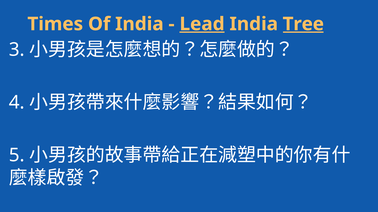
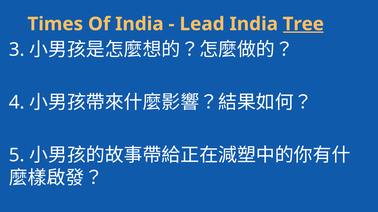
Lead underline: present -> none (202, 24)
